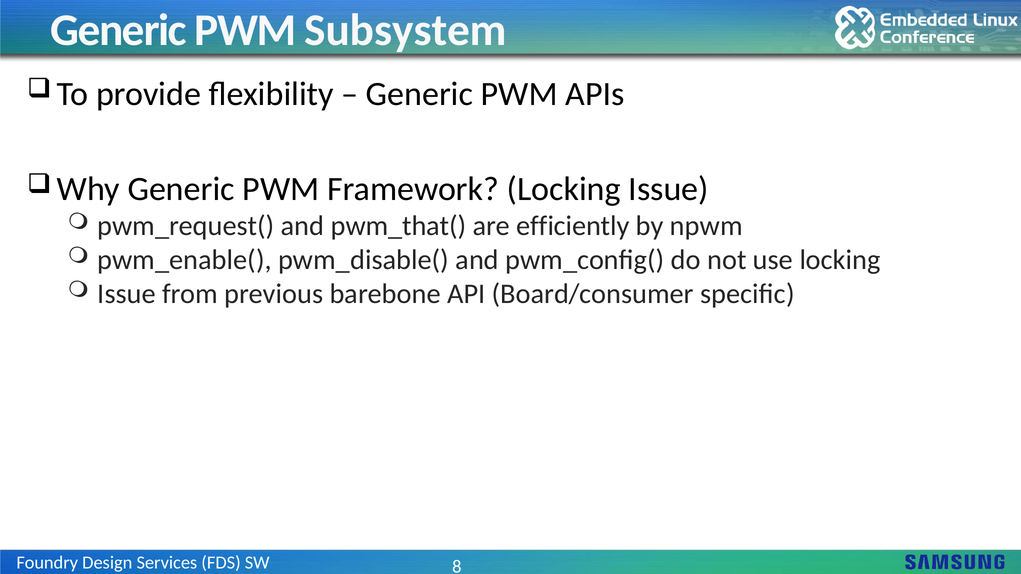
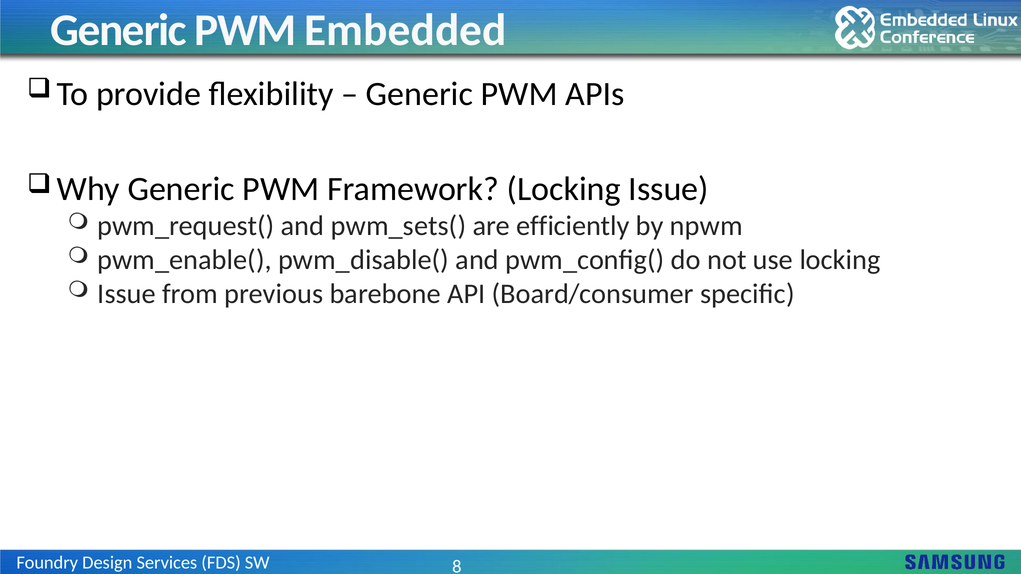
Subsystem: Subsystem -> Embedded (405, 30)
pwm_that(: pwm_that( -> pwm_sets( (398, 226)
